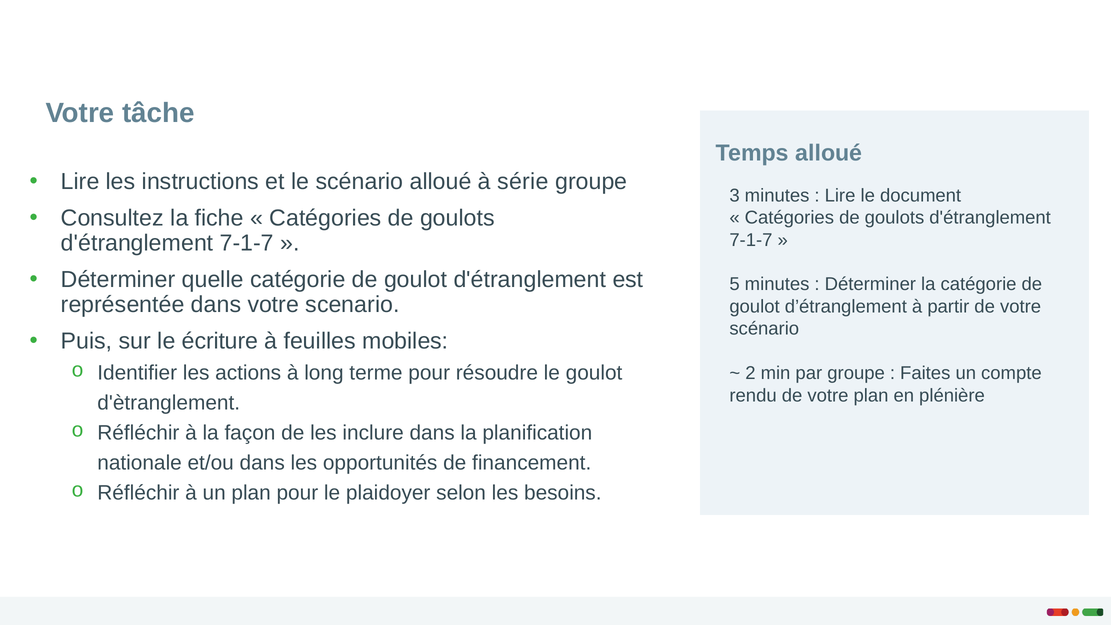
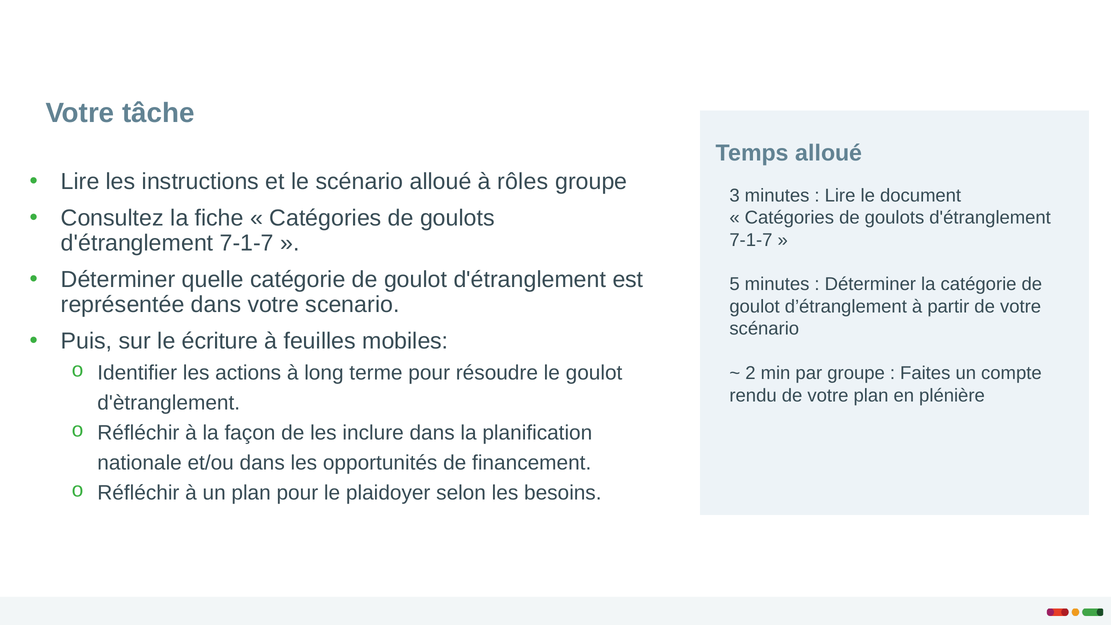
série: série -> rôles (523, 182)
